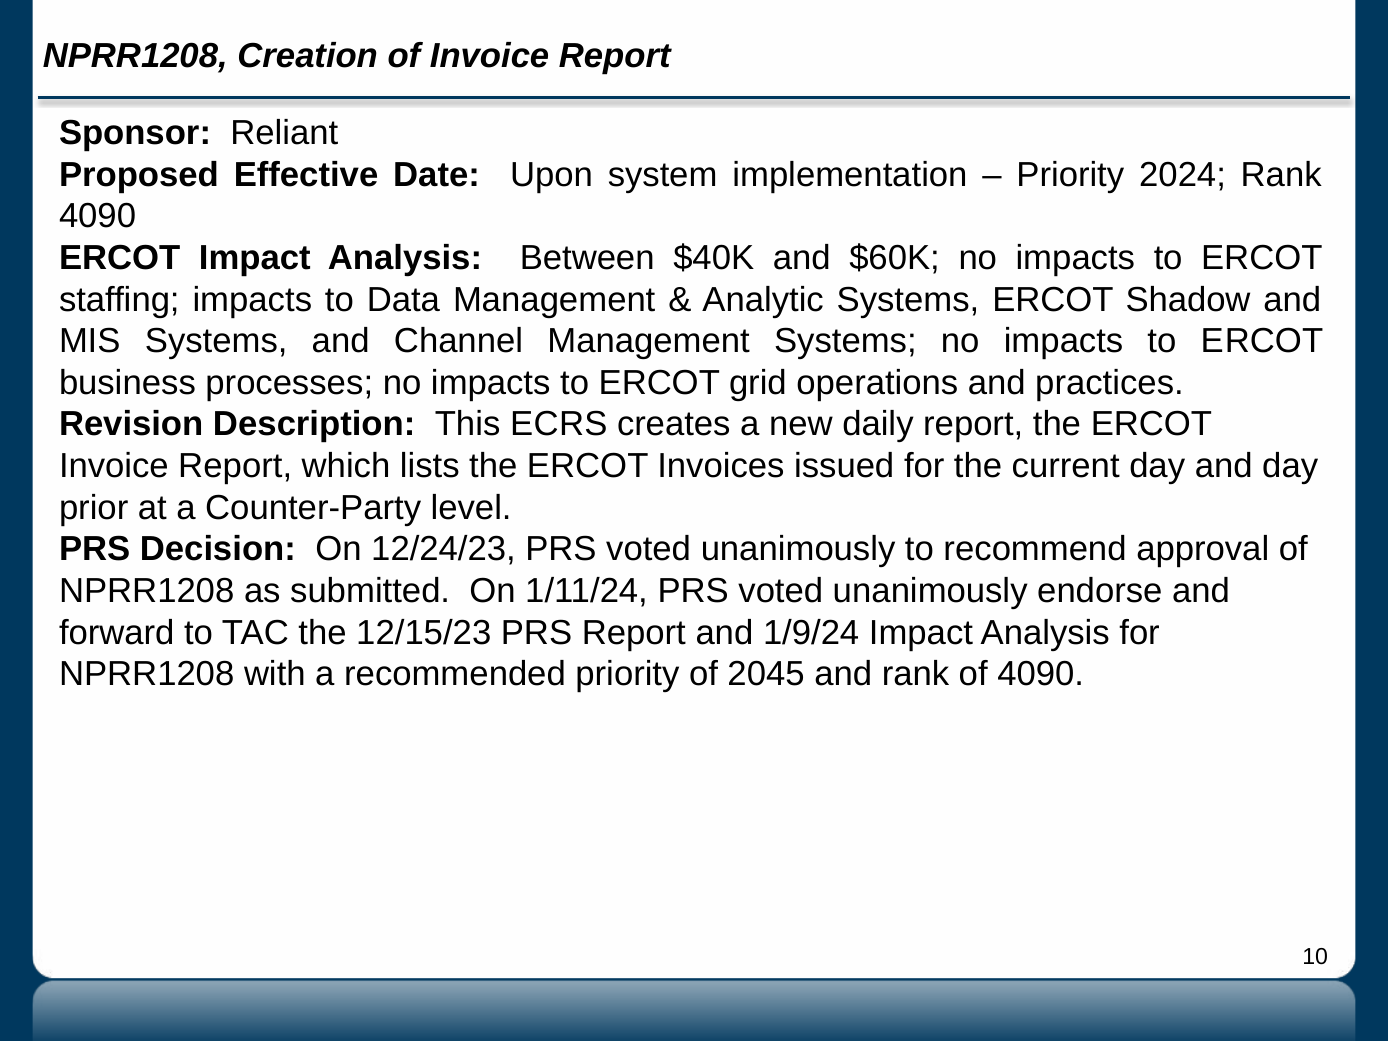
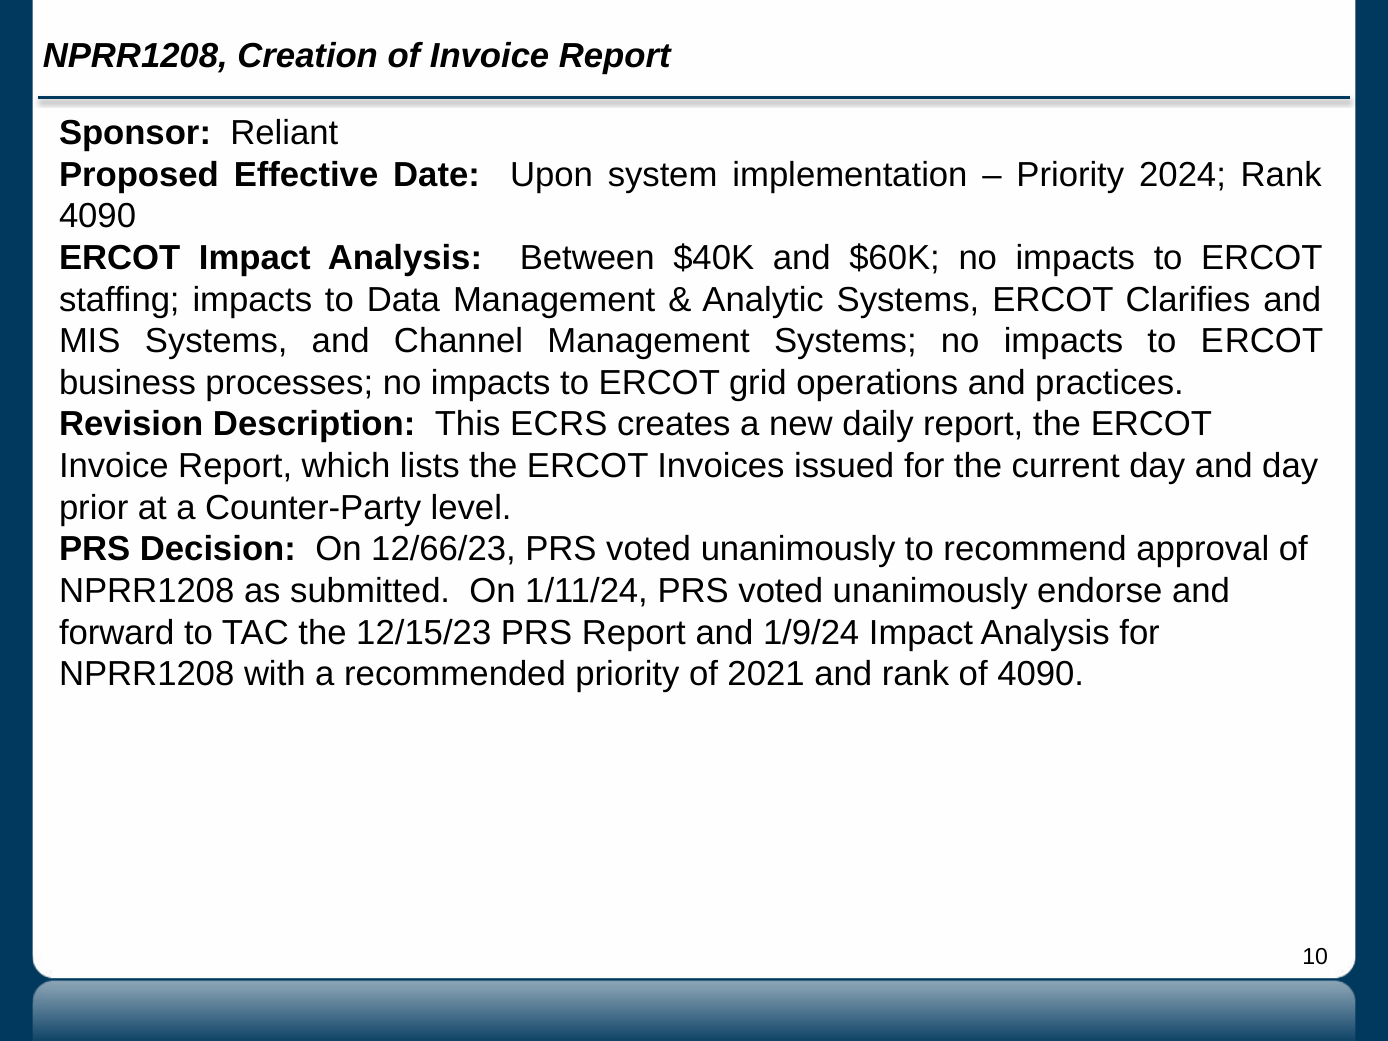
Shadow: Shadow -> Clarifies (1188, 300)
12/24/23: 12/24/23 -> 12/66/23 (443, 549)
2045: 2045 -> 2021 (766, 674)
